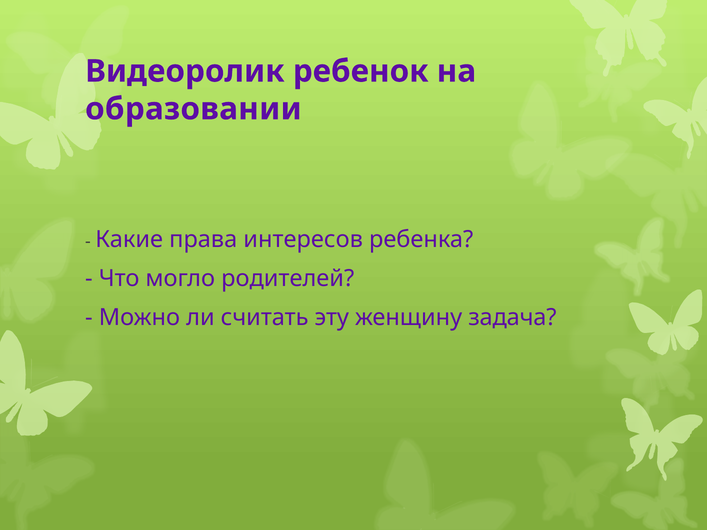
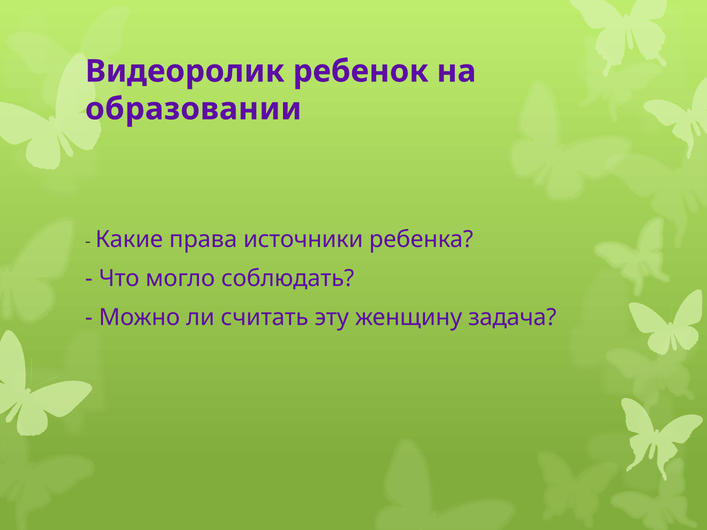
интересов: интересов -> источники (303, 240)
родителей: родителей -> соблюдать (288, 279)
